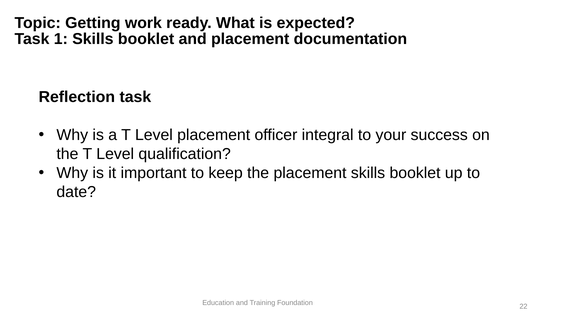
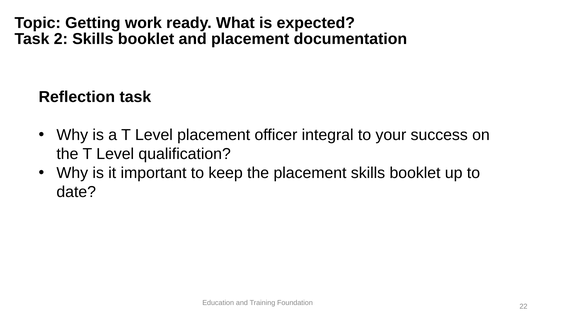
1: 1 -> 2 (61, 39)
